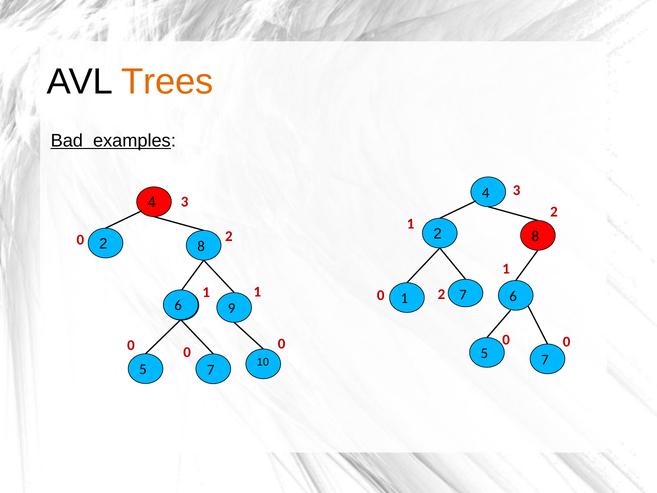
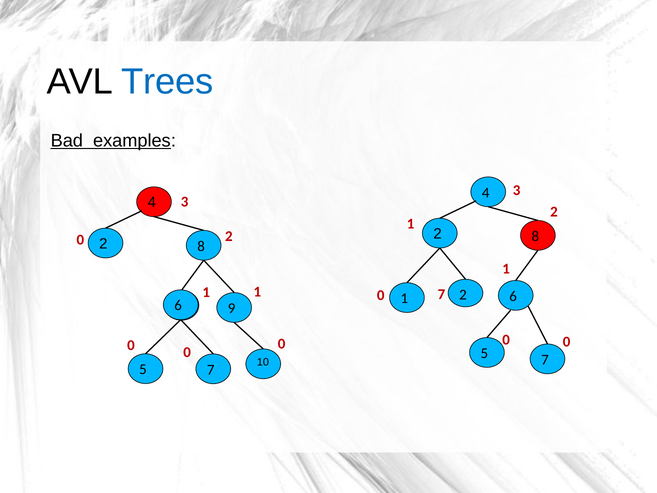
Trees colour: orange -> blue (167, 82)
0 2: 2 -> 7 (442, 294)
7: 7 -> 2 (463, 294)
